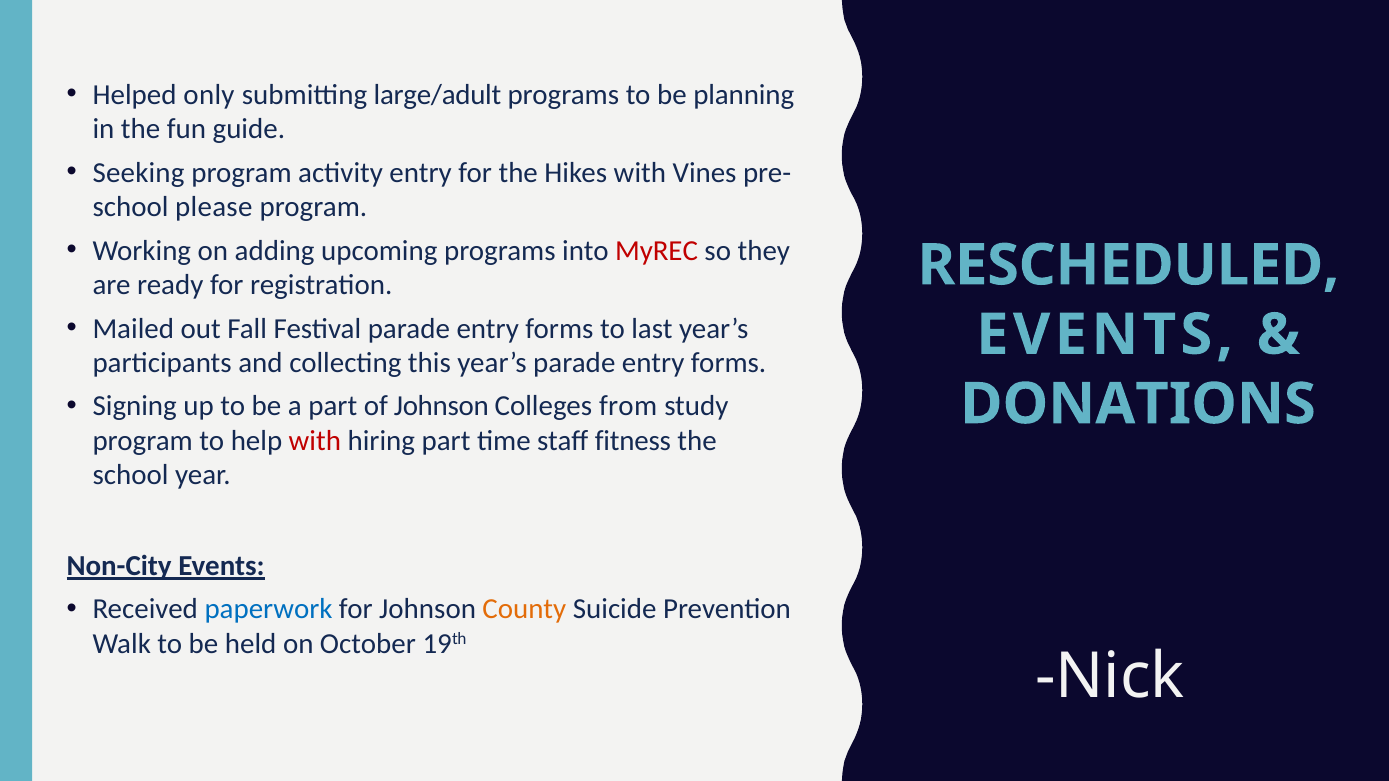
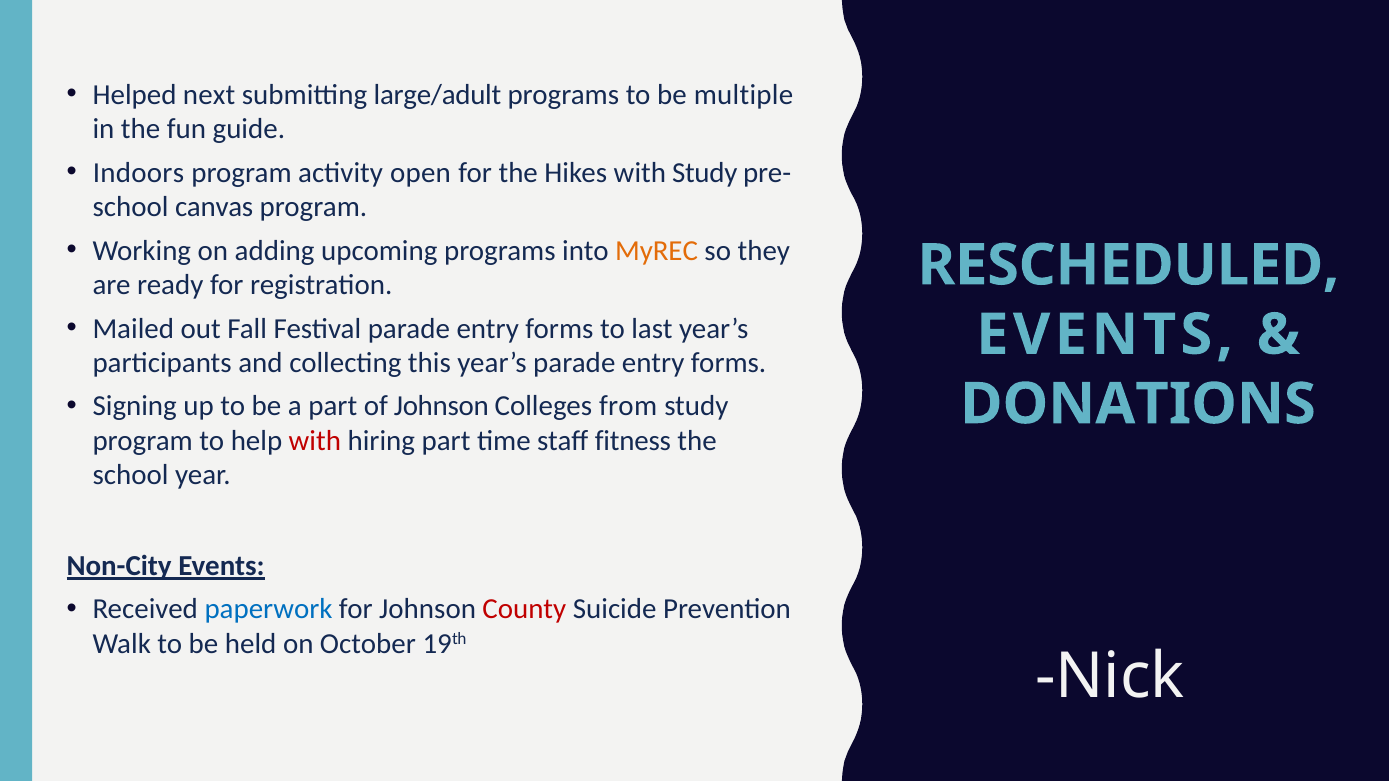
only: only -> next (209, 95)
planning: planning -> multiple (744, 95)
Seeking: Seeking -> Indoors (138, 173)
activity entry: entry -> open (420, 173)
with Vines: Vines -> Study (705, 173)
please: please -> canvas (214, 207)
MyREC colour: red -> orange (657, 251)
County colour: orange -> red (524, 609)
